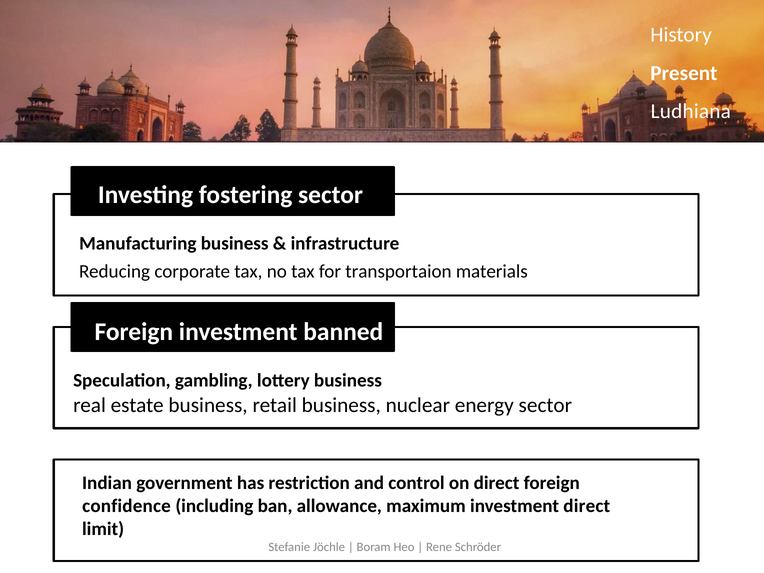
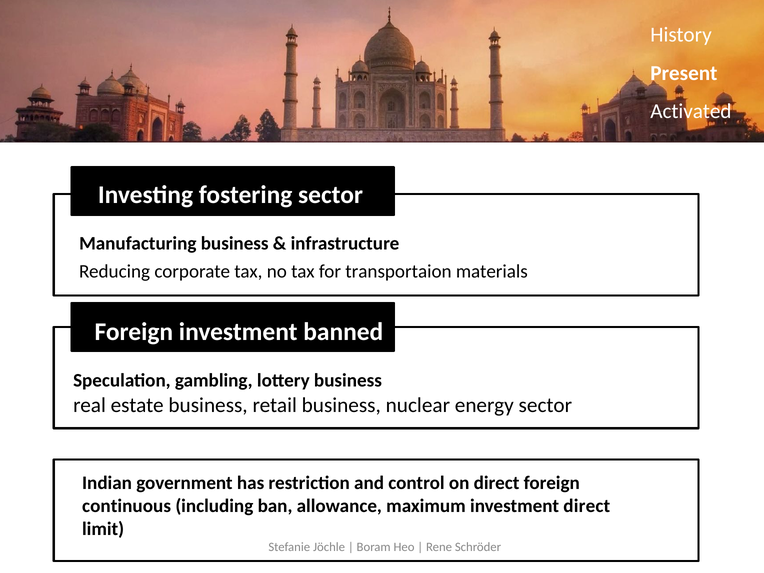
Ludhiana: Ludhiana -> Activated (691, 111)
confidence: confidence -> continuous (127, 506)
